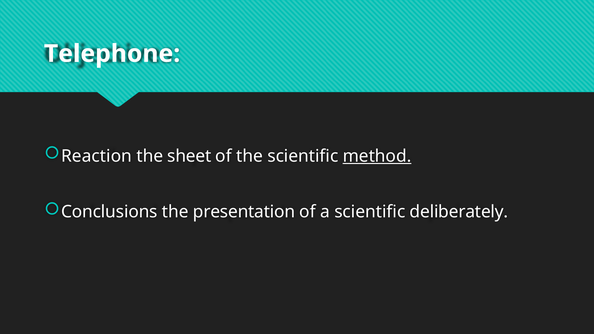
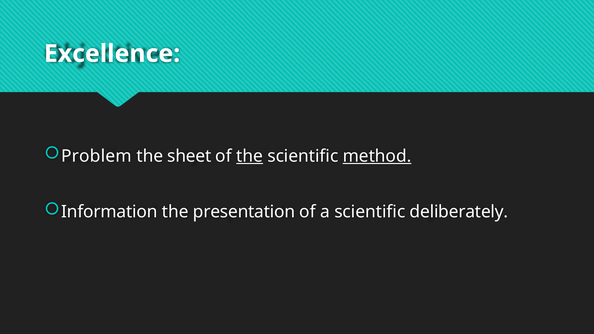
Telephone: Telephone -> Excellence (112, 54)
Reaction: Reaction -> Problem (96, 156)
the underline: none -> present (250, 156)
Conclusions: Conclusions -> Information (109, 212)
